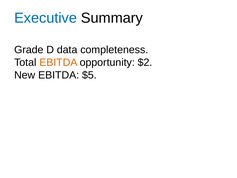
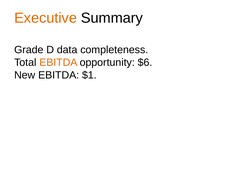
Executive colour: blue -> orange (46, 18)
$2: $2 -> $6 (145, 62)
$5: $5 -> $1 (89, 75)
